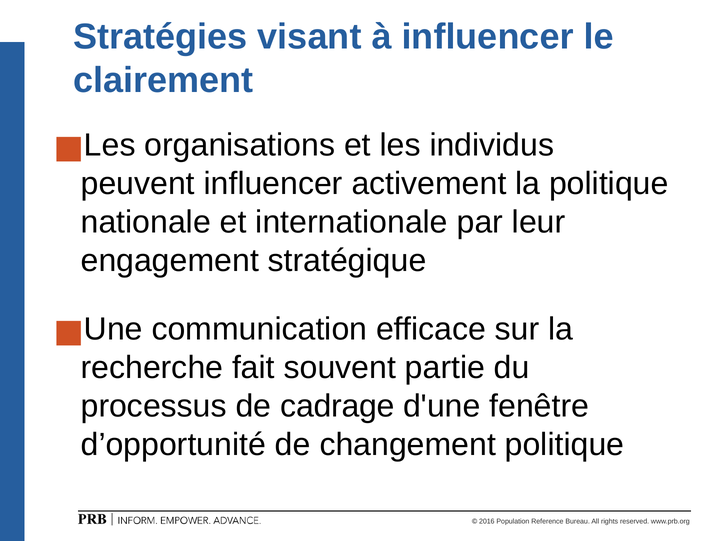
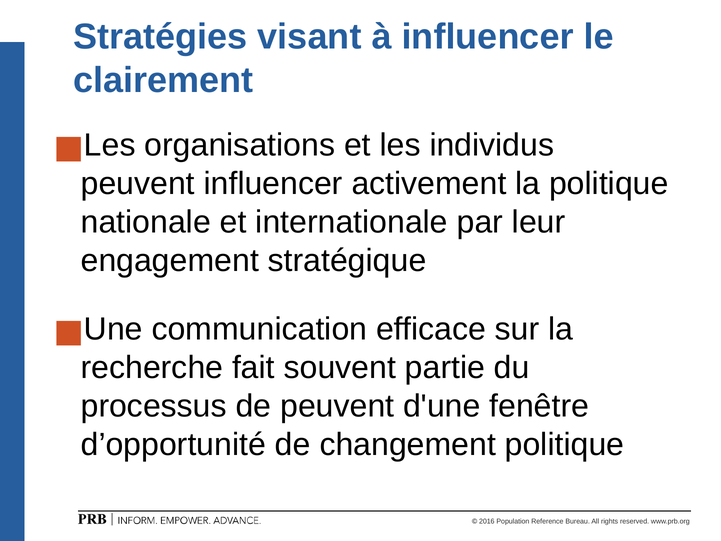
de cadrage: cadrage -> peuvent (337, 406)
